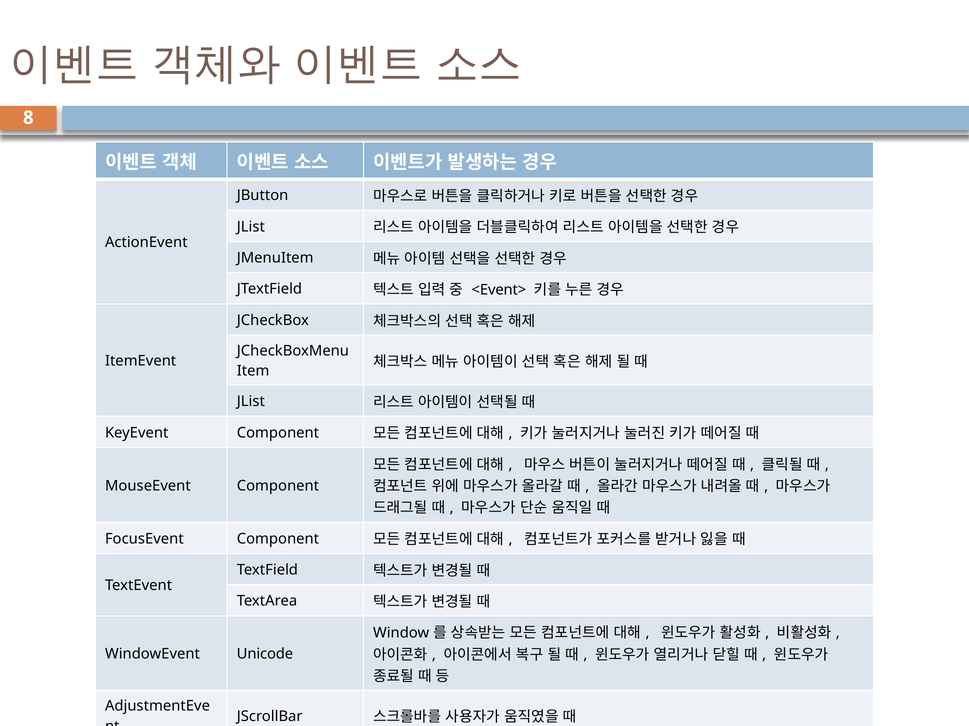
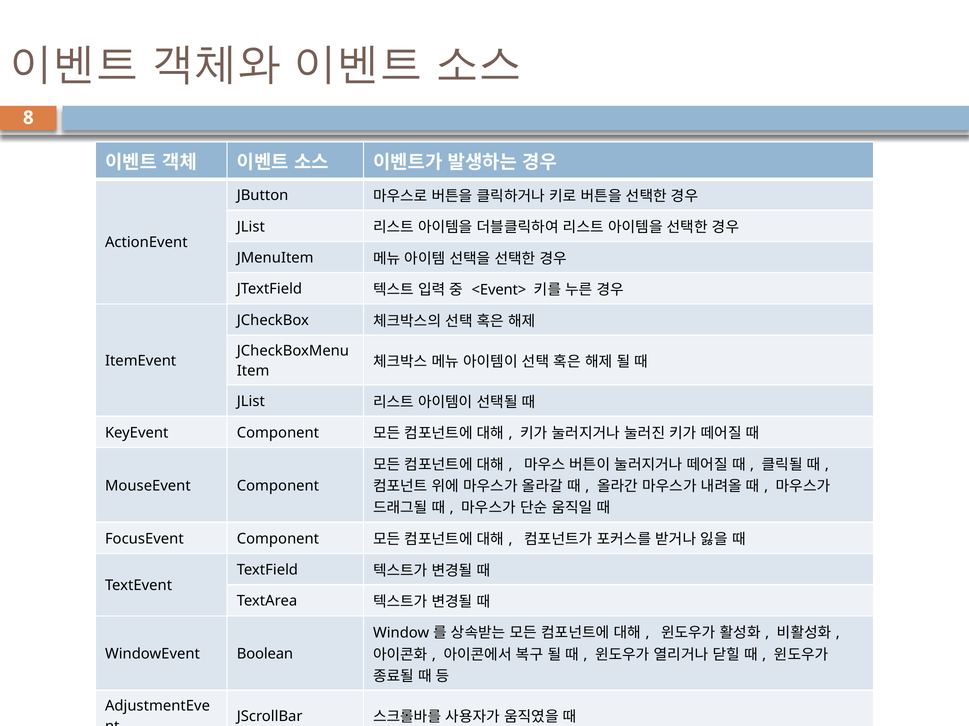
Unicode: Unicode -> Boolean (265, 655)
